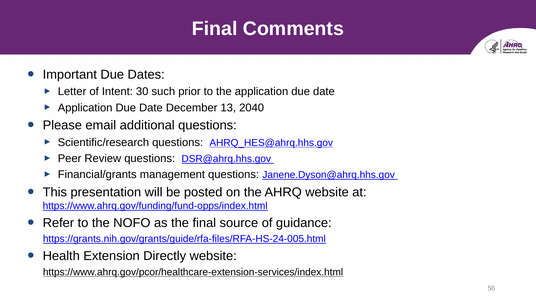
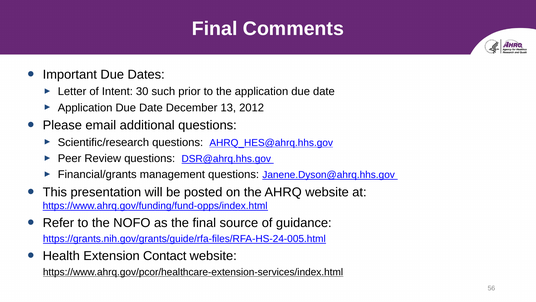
2040: 2040 -> 2012 (252, 108)
Directly: Directly -> Contact (165, 256)
